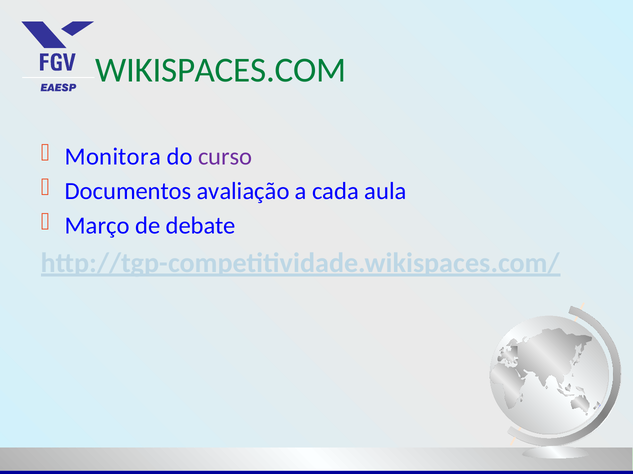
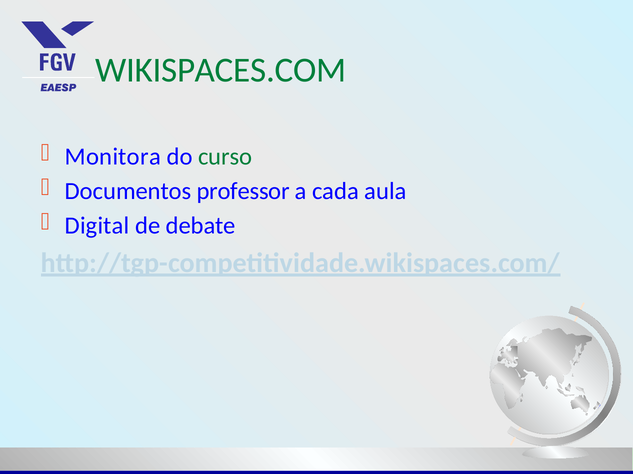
curso colour: purple -> green (225, 157)
avaliação: avaliação -> professor (243, 191)
Março: Março -> Digital (97, 226)
